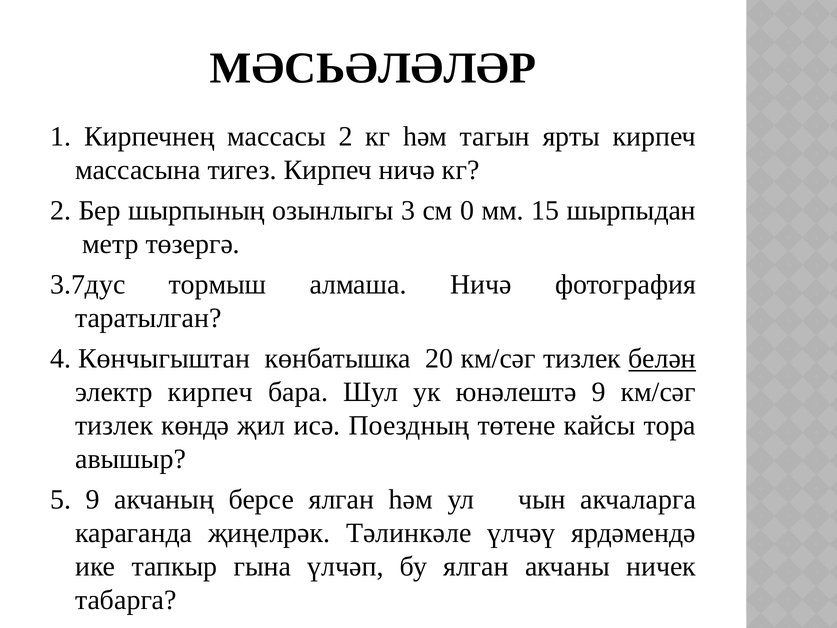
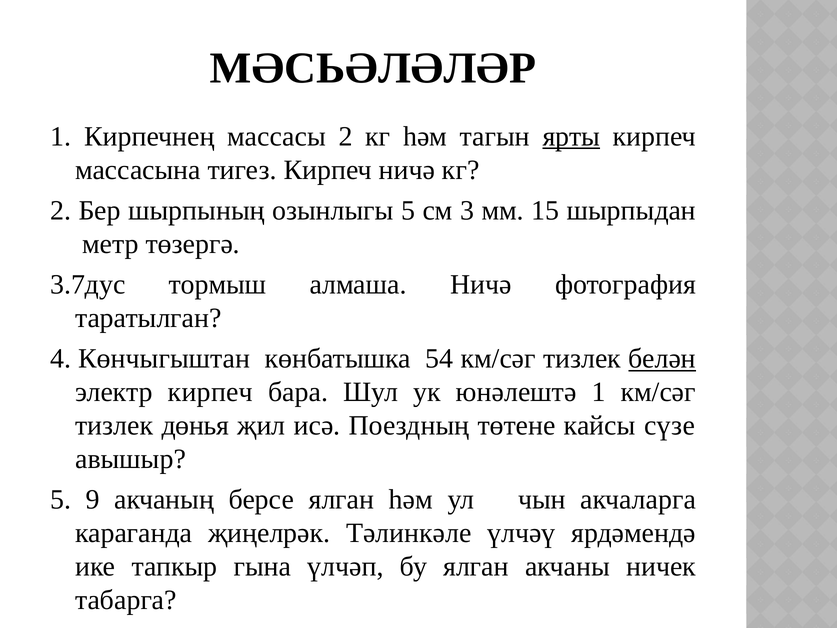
ярты underline: none -> present (571, 136)
озынлыгы 3: 3 -> 5 (408, 211)
0: 0 -> 3 (467, 211)
20: 20 -> 54 (439, 359)
юнәлештә 9: 9 -> 1 (599, 392)
көндә: көндә -> дөнья (195, 426)
тора: тора -> сүзе (670, 426)
